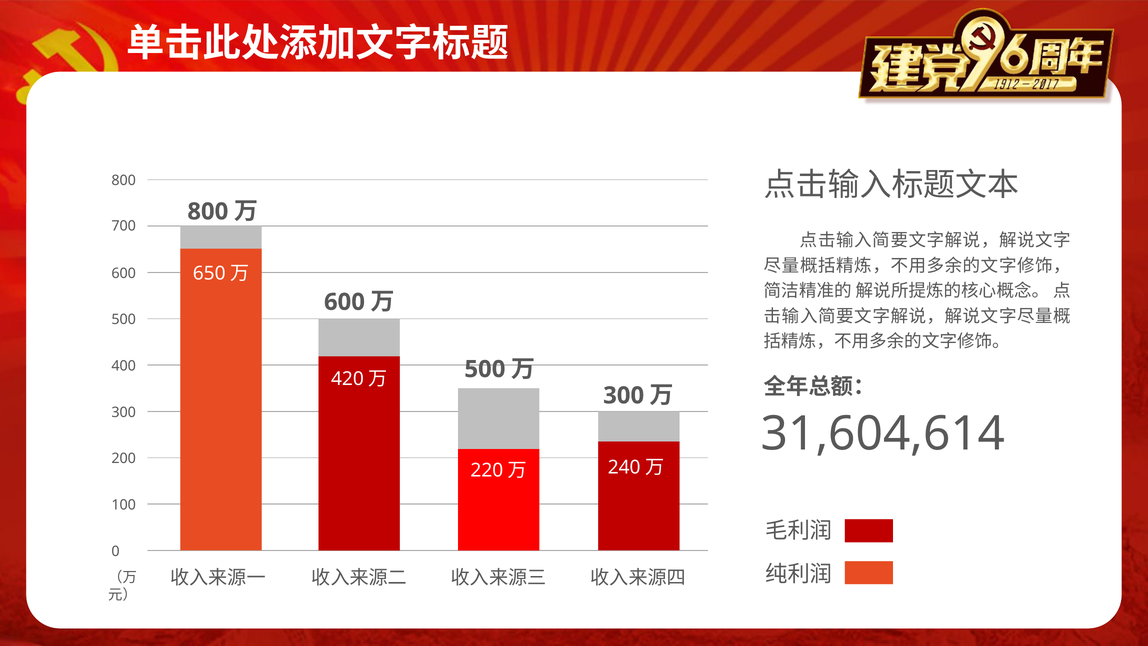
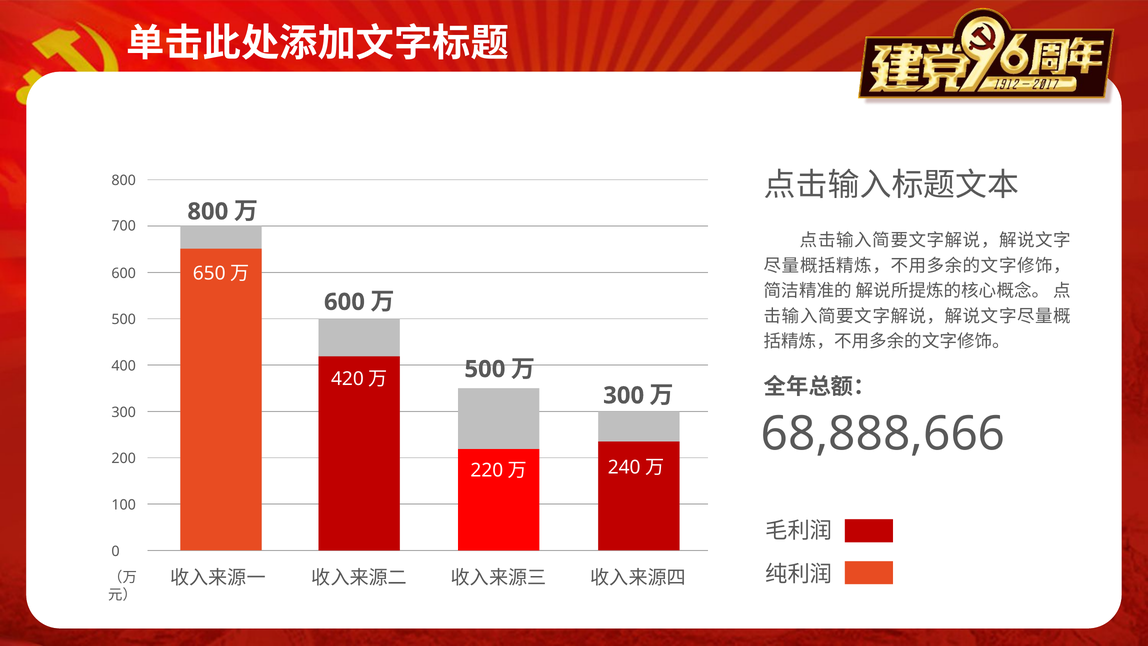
31,604,614: 31,604,614 -> 68,888,666 (883, 434)
